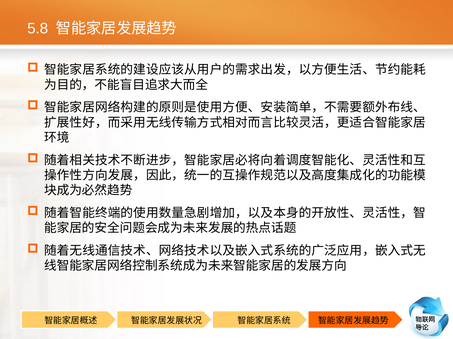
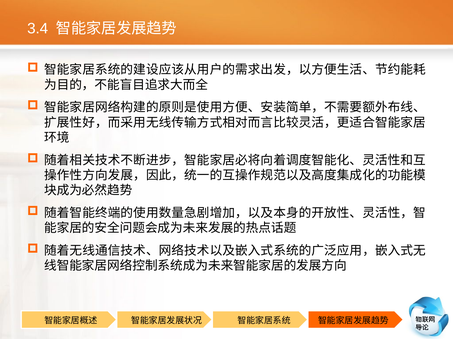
5.8: 5.8 -> 3.4 (38, 29)
